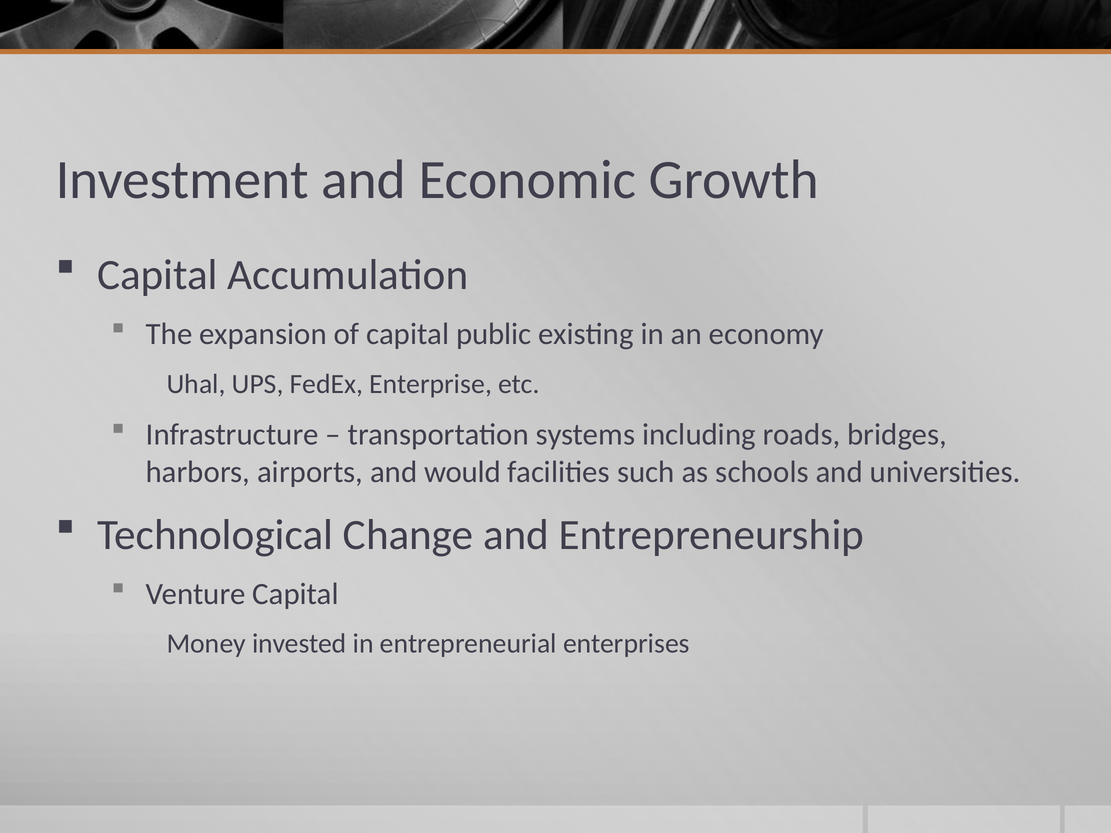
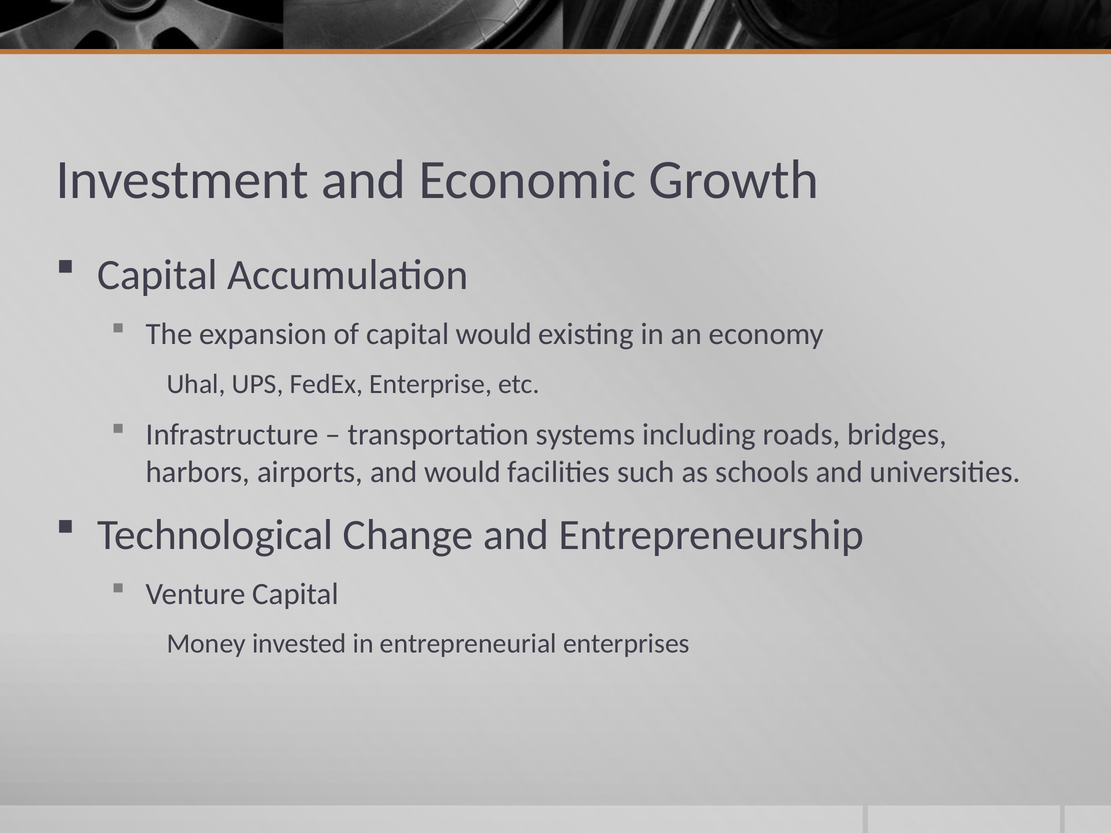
capital public: public -> would (494, 334)
